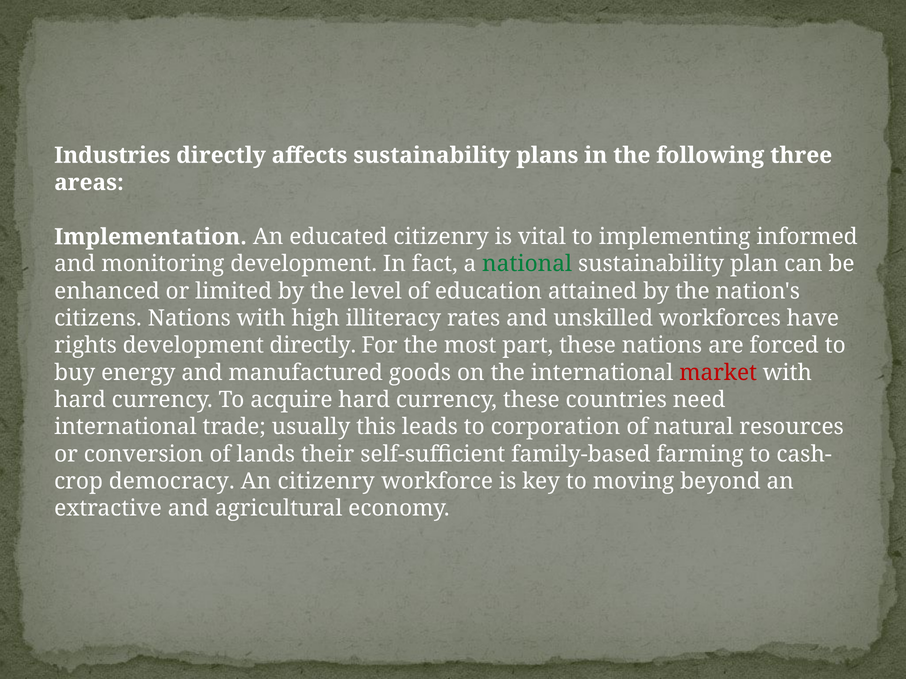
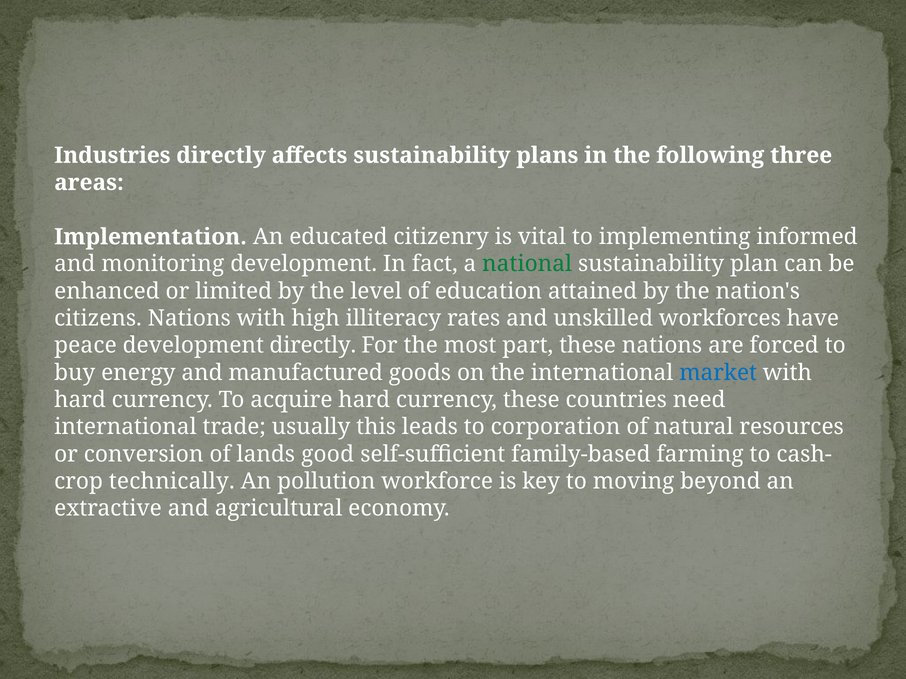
rights: rights -> peace (85, 346)
market colour: red -> blue (718, 373)
their: their -> good (328, 454)
democracy: democracy -> technically (172, 482)
An citizenry: citizenry -> pollution (326, 482)
